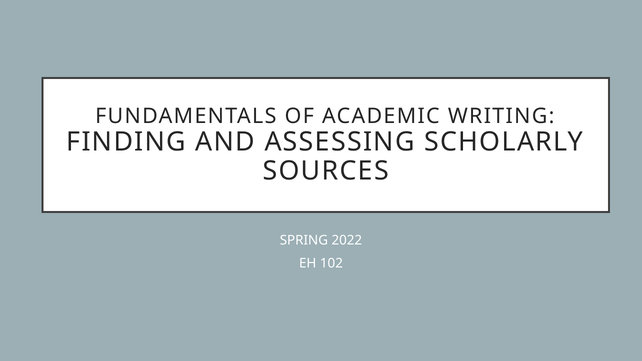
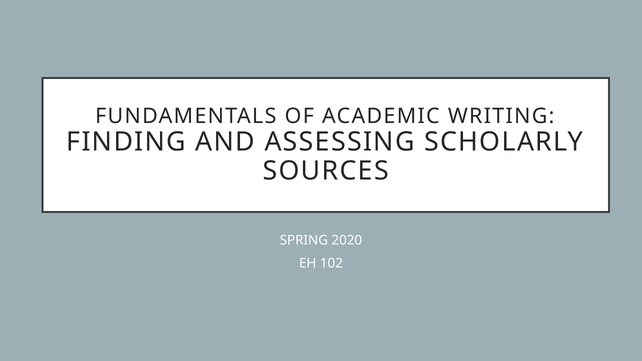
2022: 2022 -> 2020 (347, 241)
